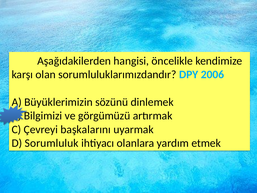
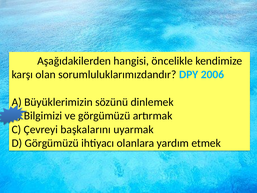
D Sorumluluk: Sorumluluk -> Görgümüzü (52, 143)
